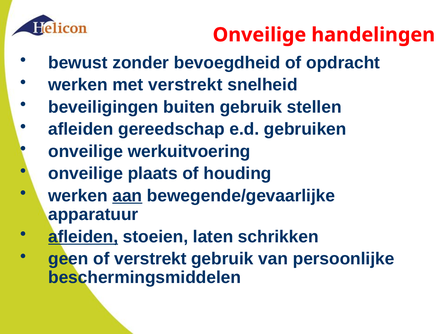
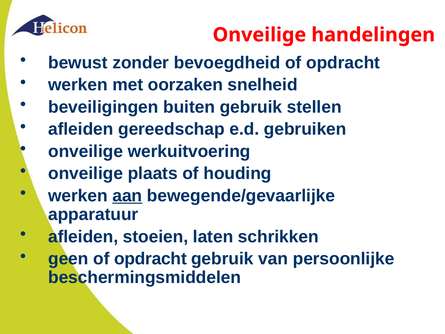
met verstrekt: verstrekt -> oorzaken (185, 85)
afleiden underline: present -> none (83, 236)
geen of verstrekt: verstrekt -> opdracht (150, 259)
